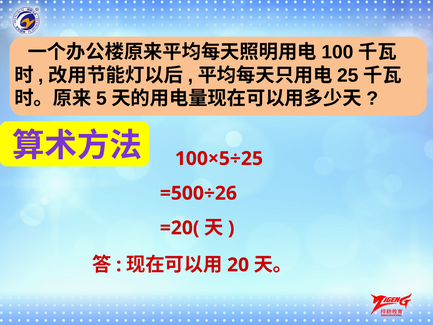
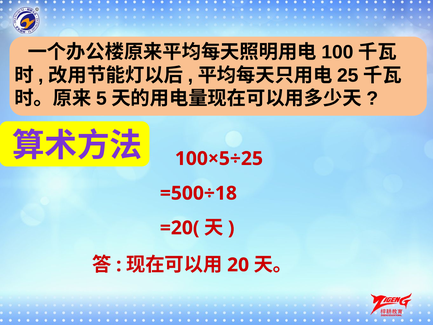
=500÷26: =500÷26 -> =500÷18 (198, 193)
